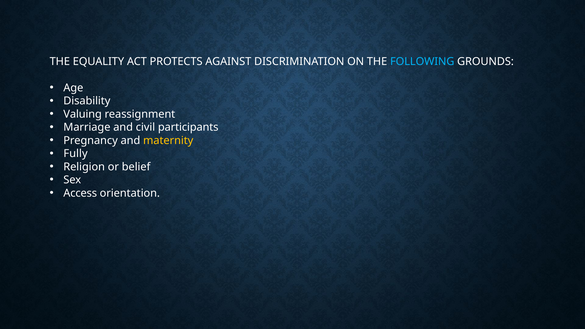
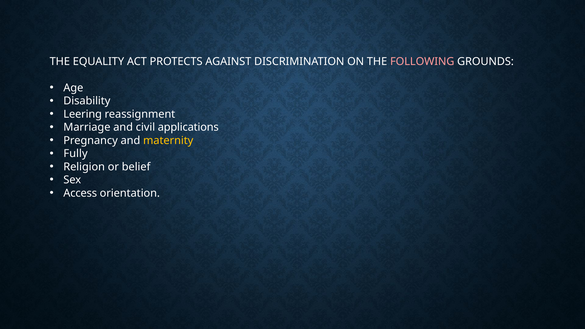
FOLLOWING colour: light blue -> pink (422, 62)
Valuing: Valuing -> Leering (83, 114)
participants: participants -> applications (188, 127)
